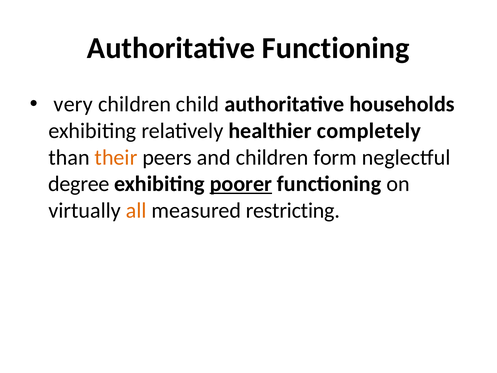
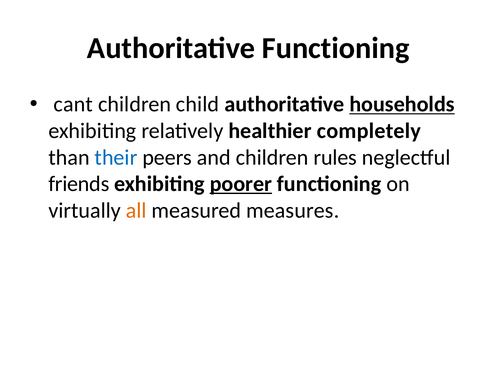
very: very -> cant (73, 104)
households underline: none -> present (402, 104)
their colour: orange -> blue (116, 157)
form: form -> rules (335, 157)
degree: degree -> friends (79, 184)
restricting: restricting -> measures (293, 210)
